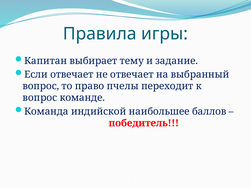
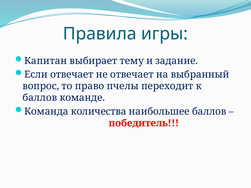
вопрос: вопрос -> баллов (40, 98)
индийской: индийской -> количества (99, 112)
